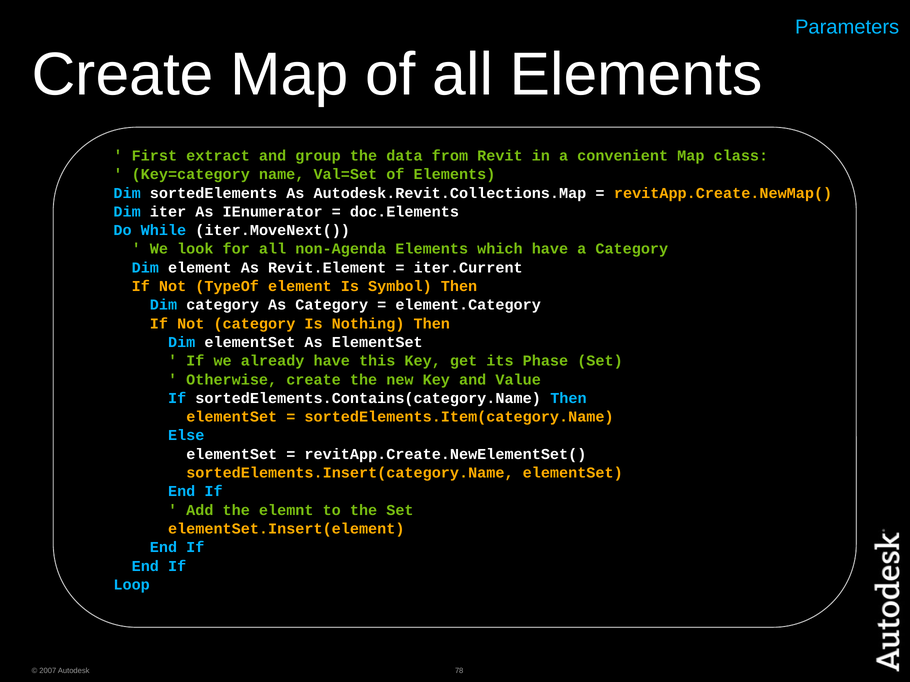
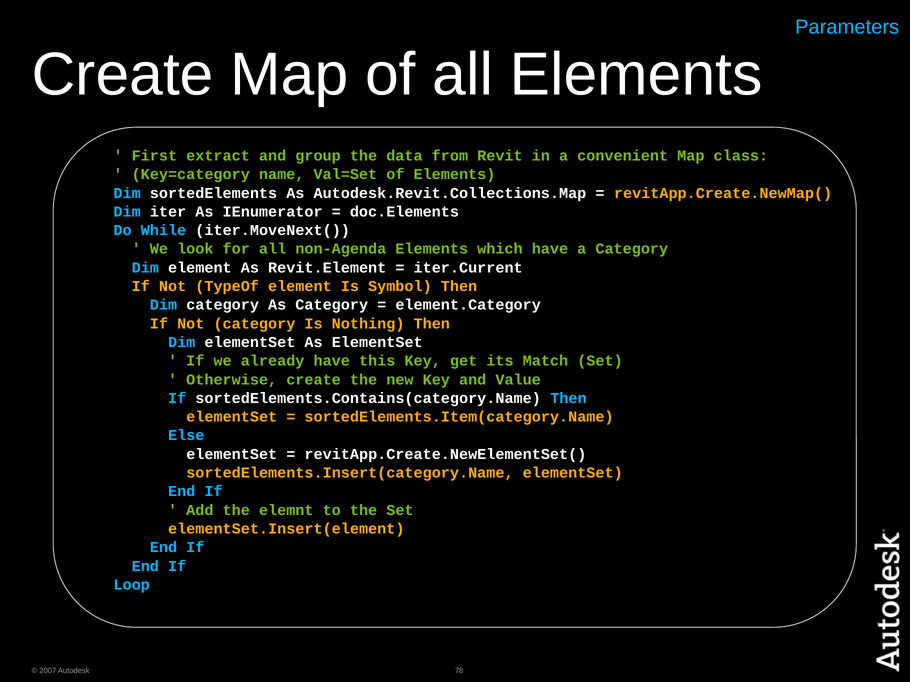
Phase: Phase -> Match (545, 361)
